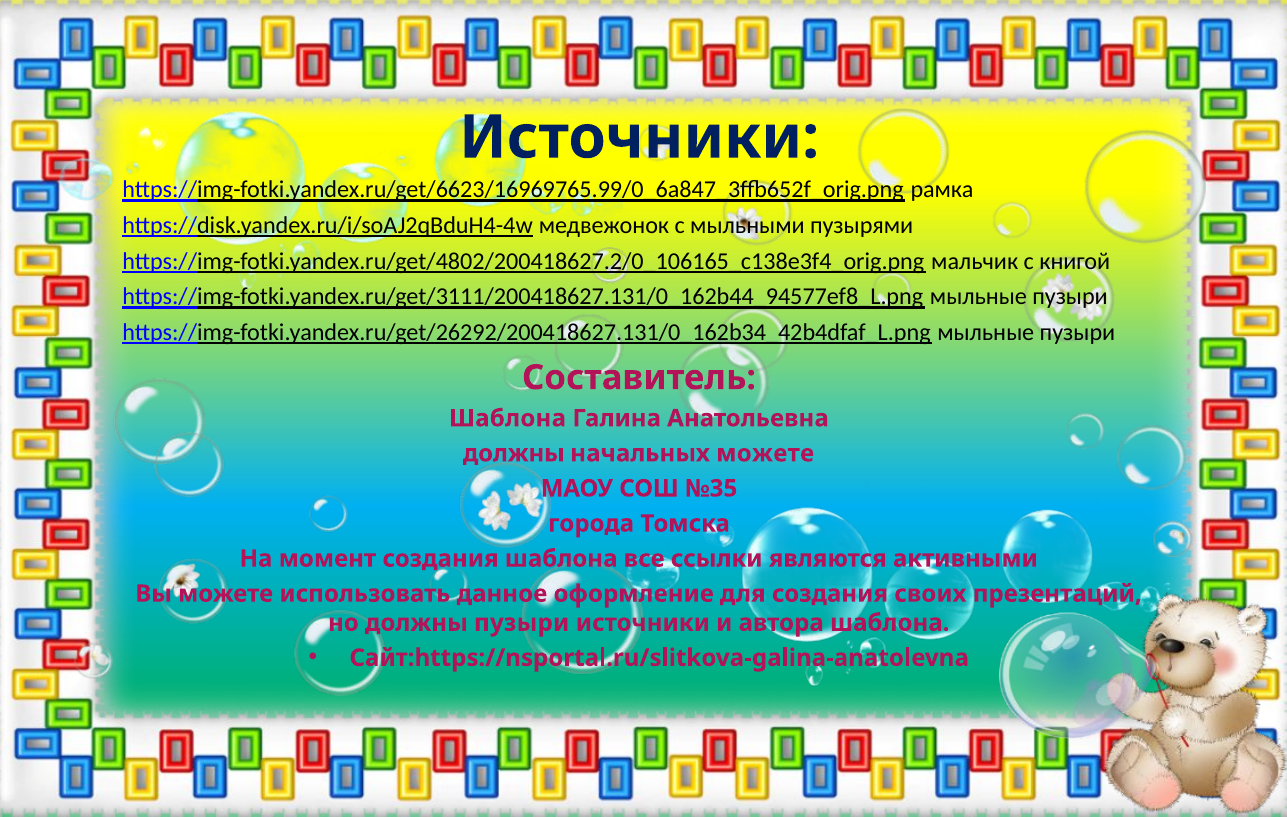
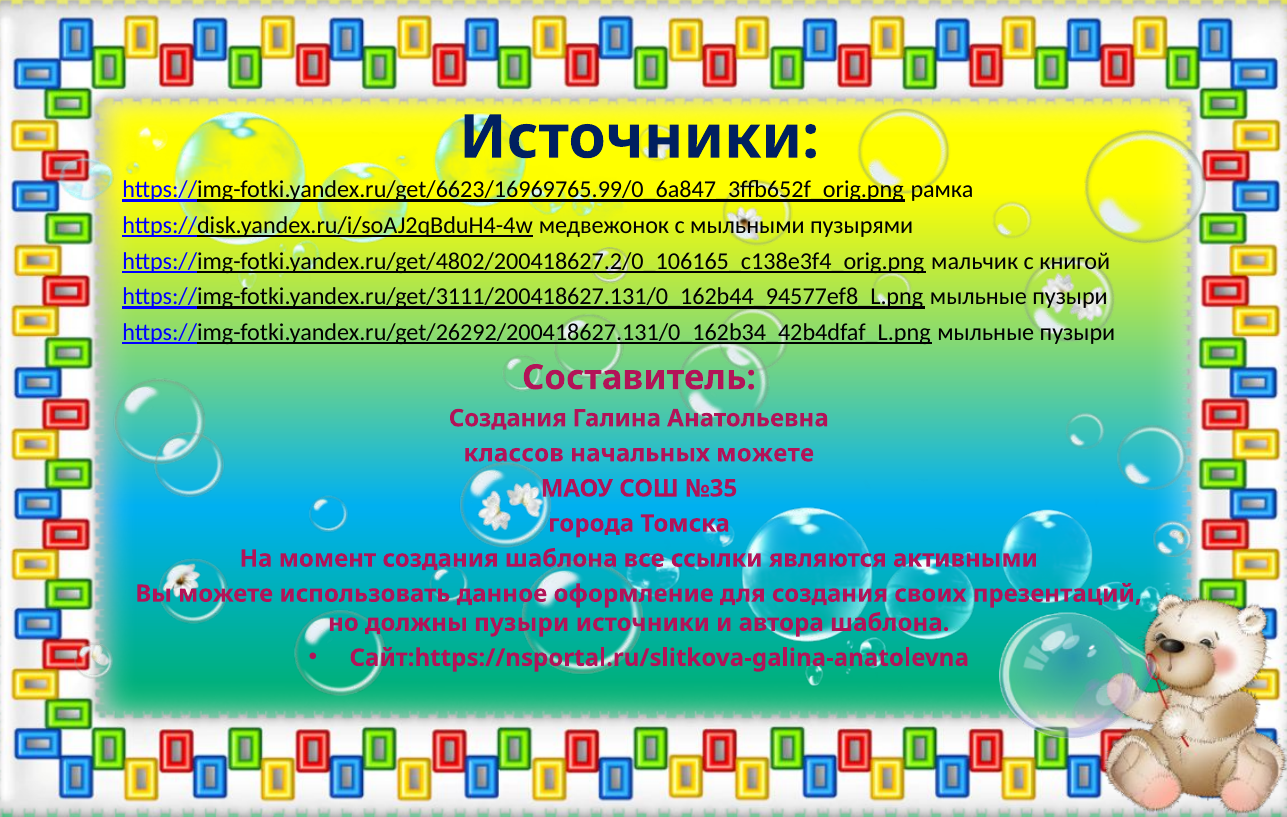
Шаблона: Шаблона -> Создания (508, 418)
должны: должны -> классов (514, 454)
